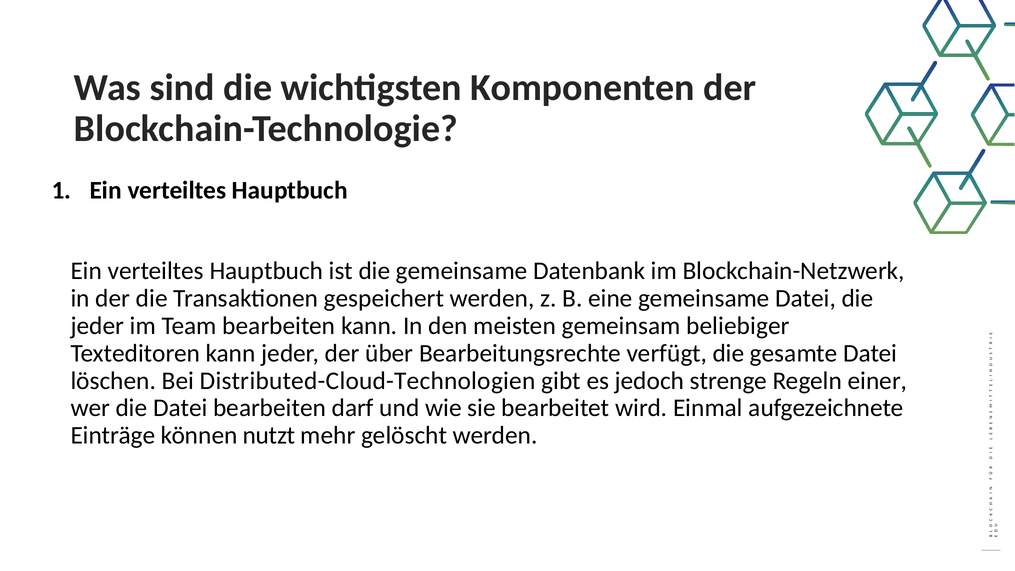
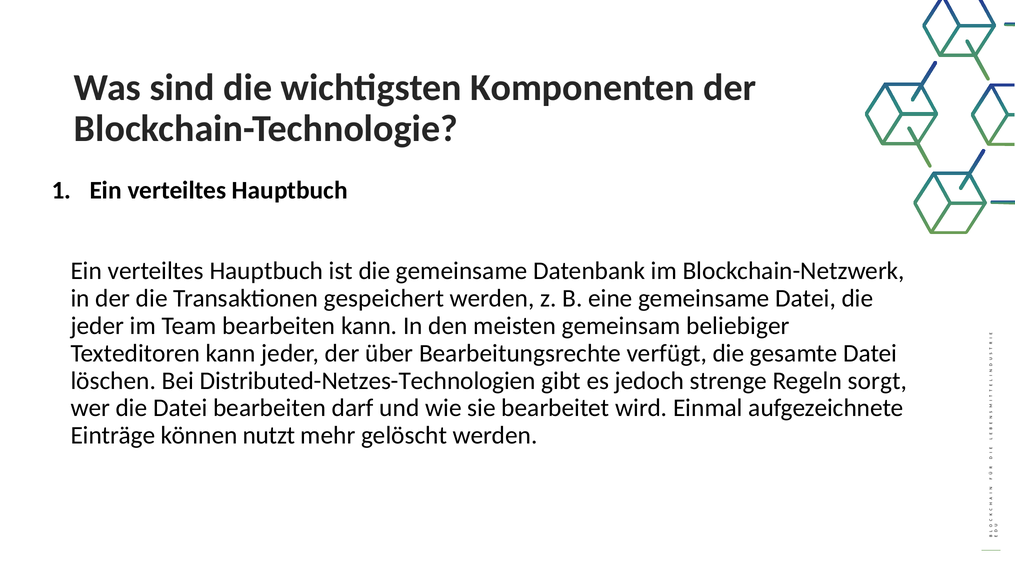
Distributed-Cloud-Technologien: Distributed-Cloud-Technologien -> Distributed-Netzes-Technologien (368, 381)
einer: einer -> sorgt (877, 381)
